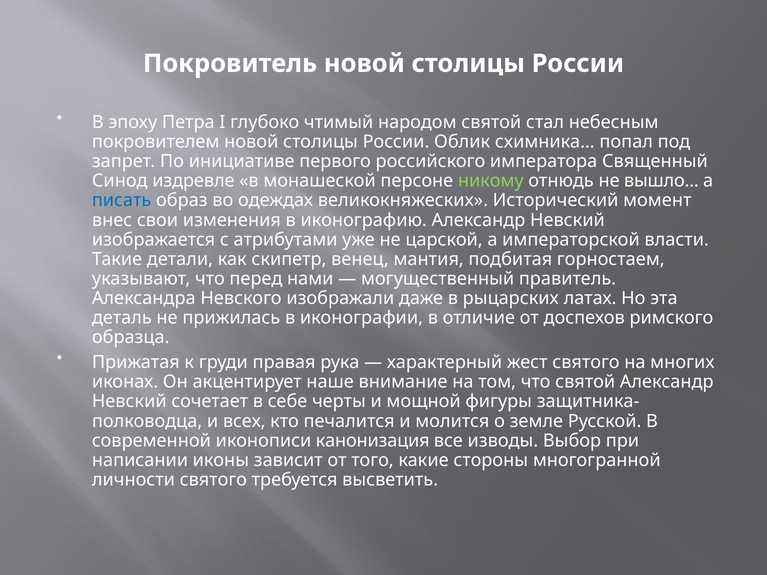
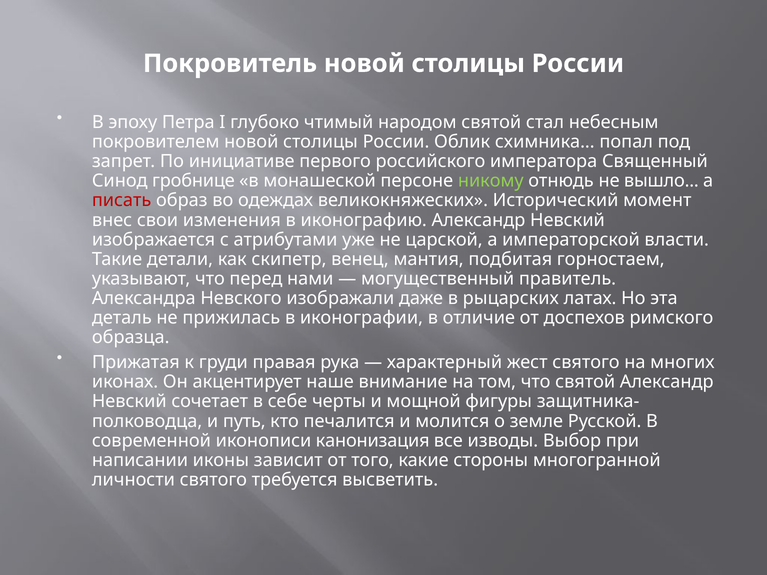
издревле: издревле -> гробнице (193, 181)
писать colour: blue -> red (122, 201)
всех: всех -> путь (244, 421)
